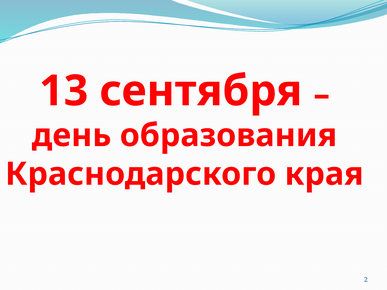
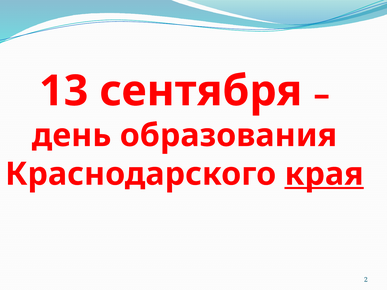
края underline: none -> present (324, 174)
